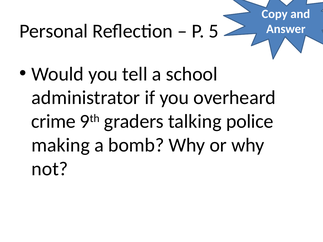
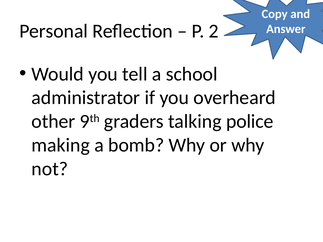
5: 5 -> 2 (214, 31)
crime: crime -> other (53, 122)
